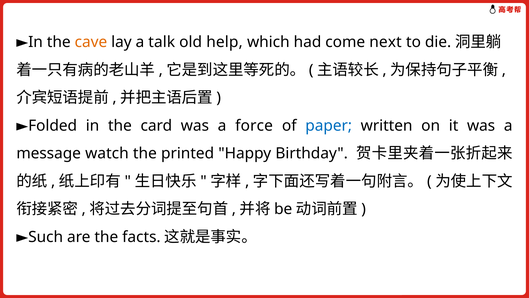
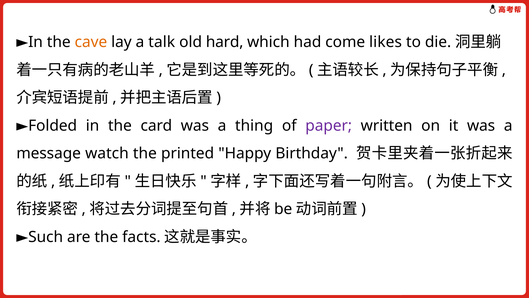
help: help -> hard (225, 42)
next: next -> likes (386, 42)
force: force -> thing (254, 126)
paper colour: blue -> purple (329, 126)
